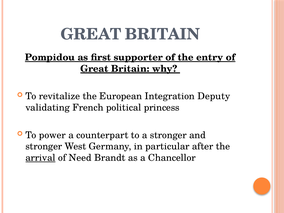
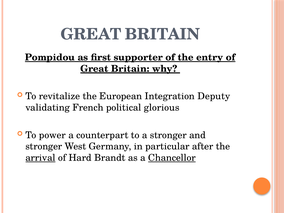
princess: princess -> glorious (162, 108)
Need: Need -> Hard (80, 158)
Chancellor underline: none -> present (172, 158)
